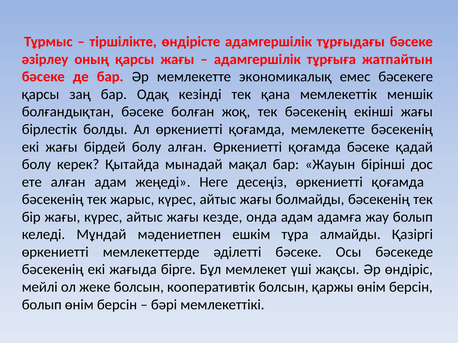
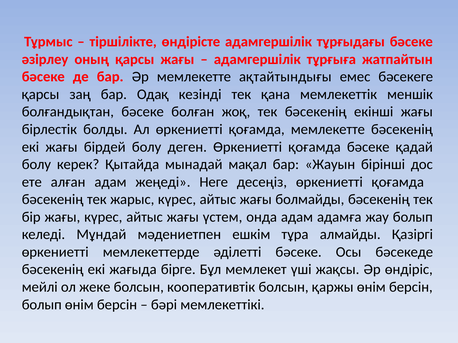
экономикалық: экономикалық -> ақтайтындығы (285, 77)
болу алған: алған -> деген (187, 147)
кезде: кезде -> үстем (223, 217)
